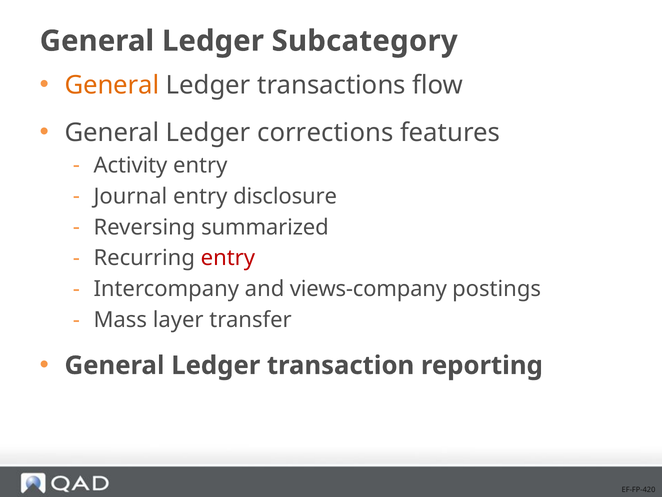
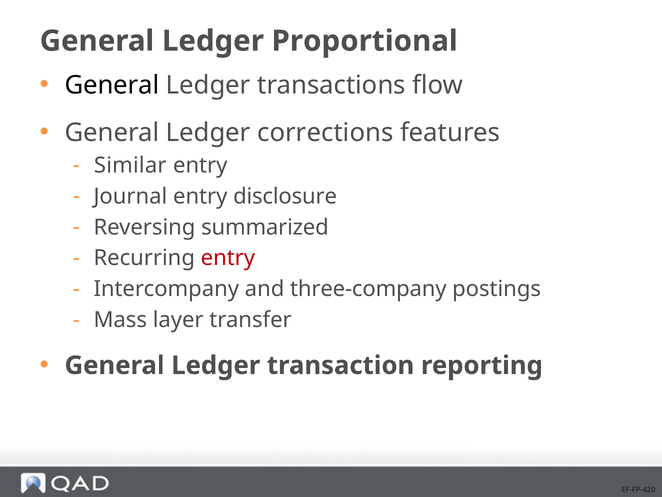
Subcategory: Subcategory -> Proportional (365, 41)
General colour: orange -> black (112, 85)
Activity: Activity -> Similar (130, 165)
views-company: views-company -> three-company (368, 289)
